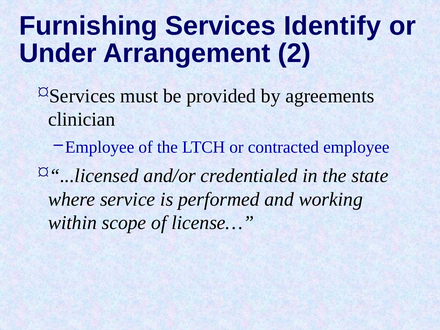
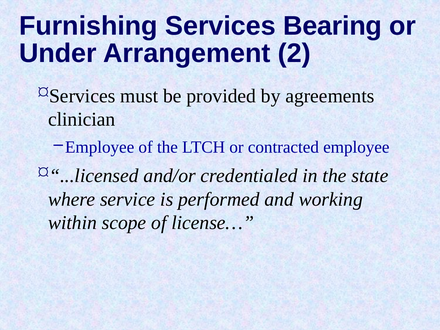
Identify: Identify -> Bearing (333, 26)
